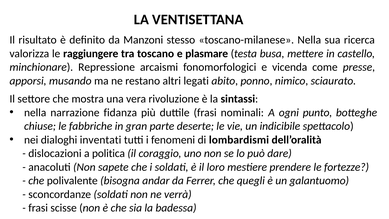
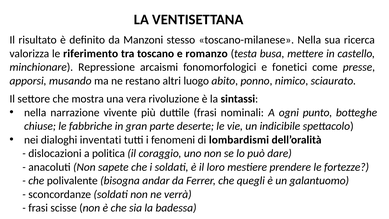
raggiungere: raggiungere -> riferimento (91, 53)
plasmare: plasmare -> romanzo (207, 53)
vicenda: vicenda -> fonetici (290, 67)
legati: legati -> luogo (196, 81)
fidanza: fidanza -> vivente (120, 112)
